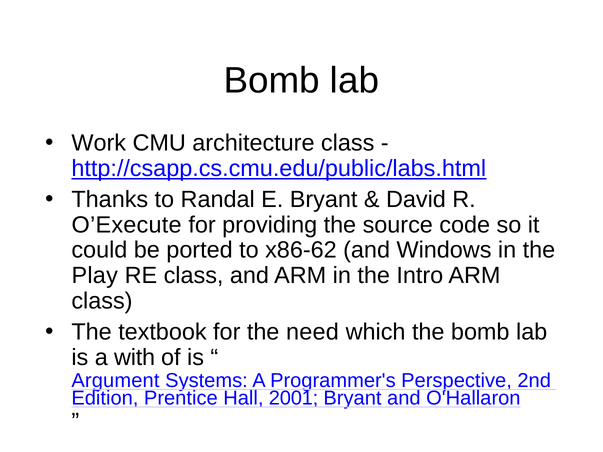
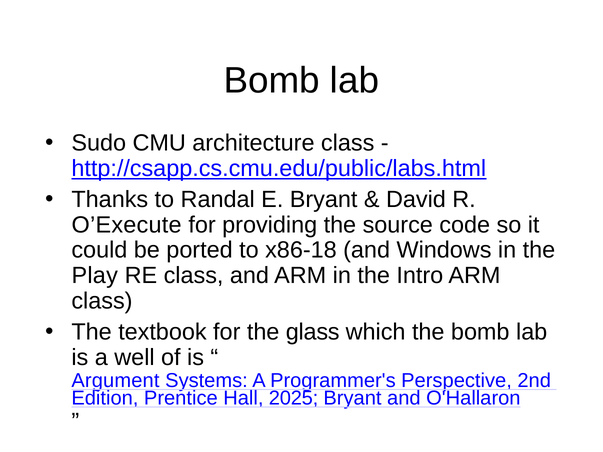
Work: Work -> Sudo (99, 143)
x86-62: x86-62 -> x86-18 (301, 250)
need: need -> glass (313, 332)
with: with -> well (134, 358)
2001: 2001 -> 2025 (294, 398)
